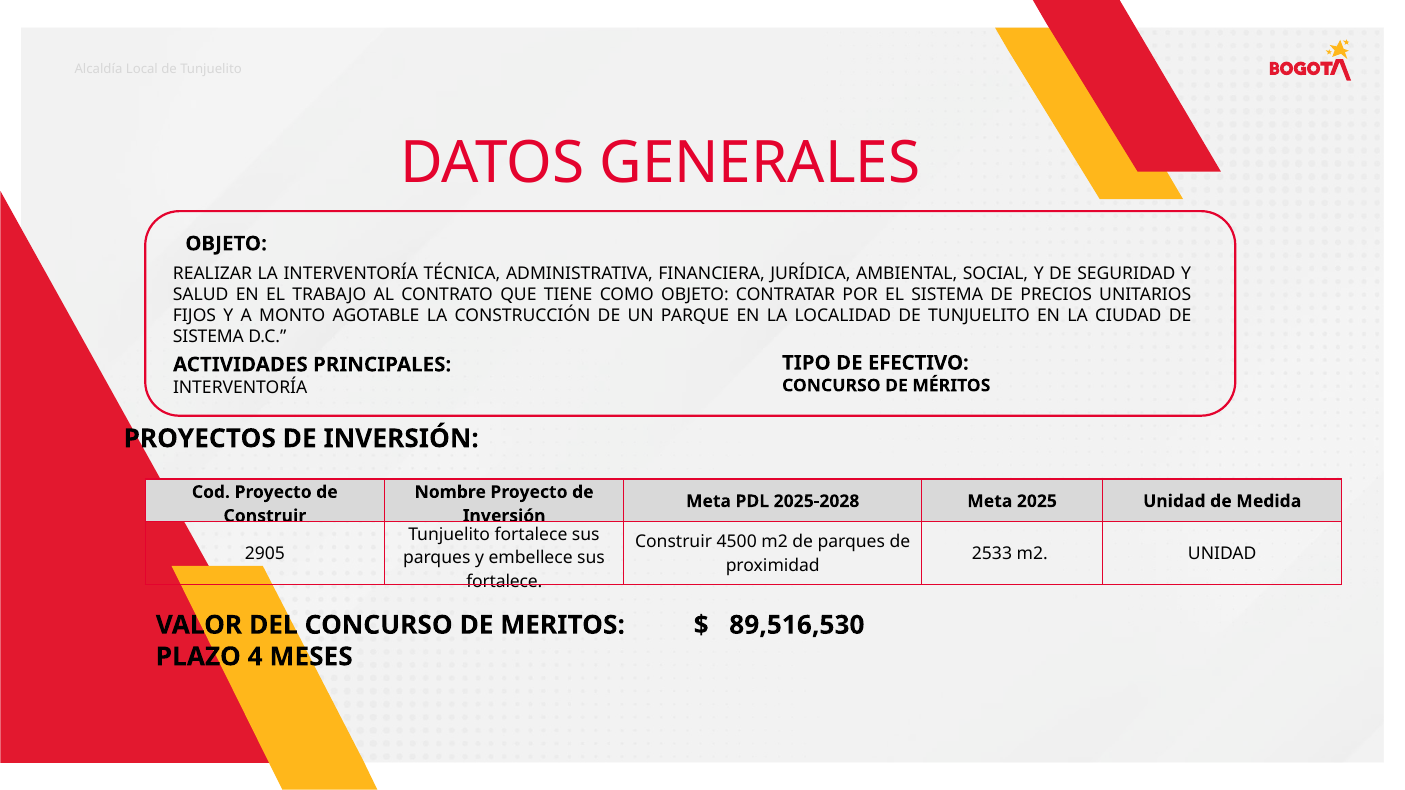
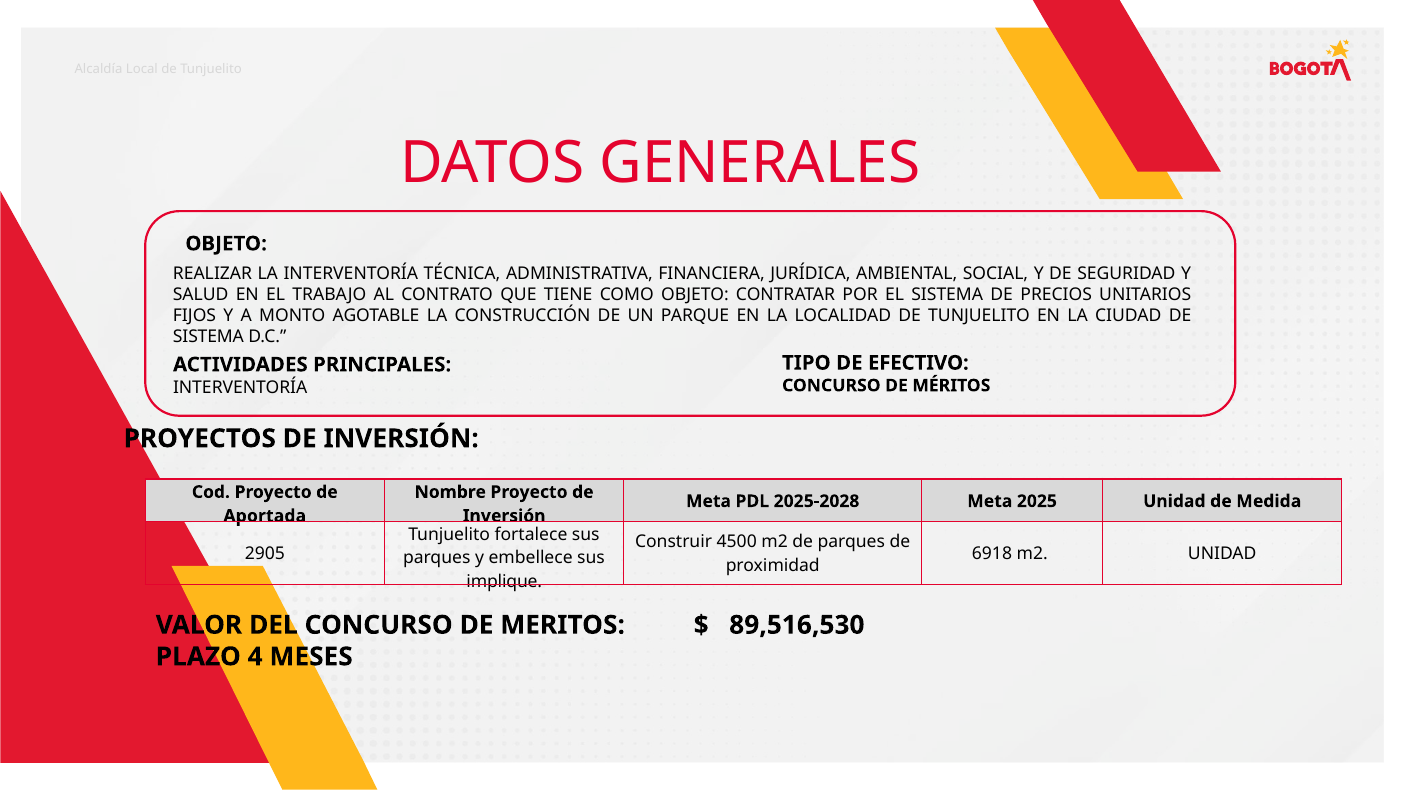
Construir: Construir -> Aportada (265, 516)
2533: 2533 -> 6918 (992, 554)
fortalece: fortalece -> implique (504, 582)
